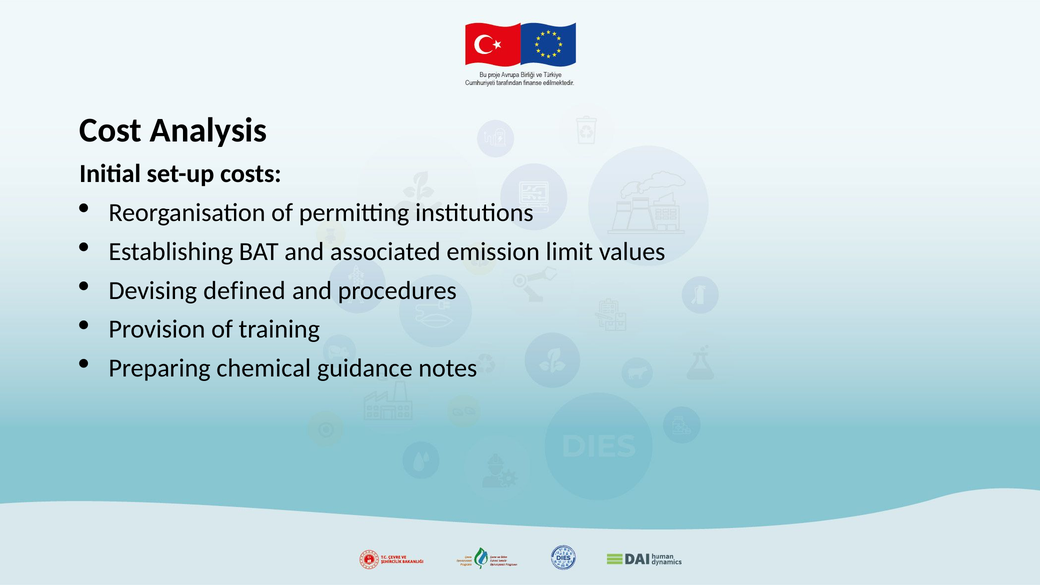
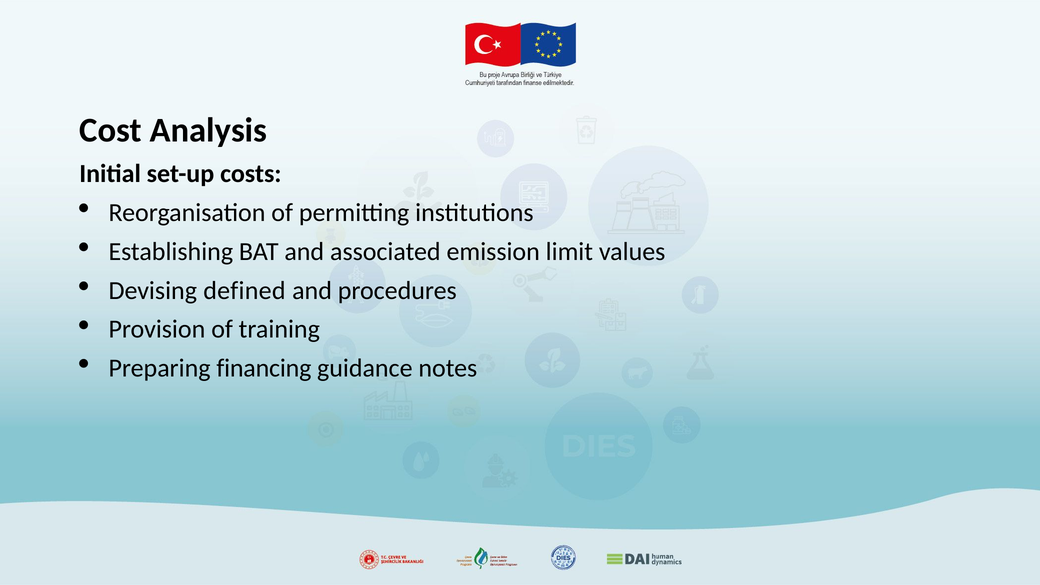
chemical: chemical -> financing (264, 368)
